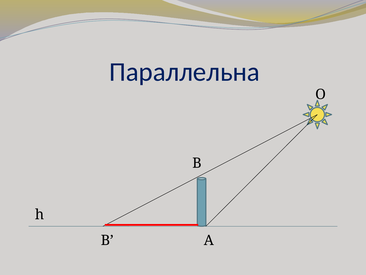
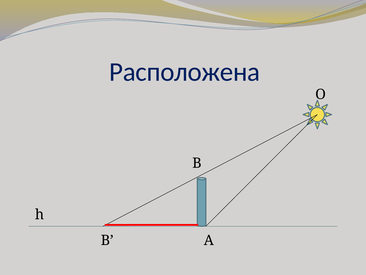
Параллельна: Параллельна -> Расположена (185, 72)
